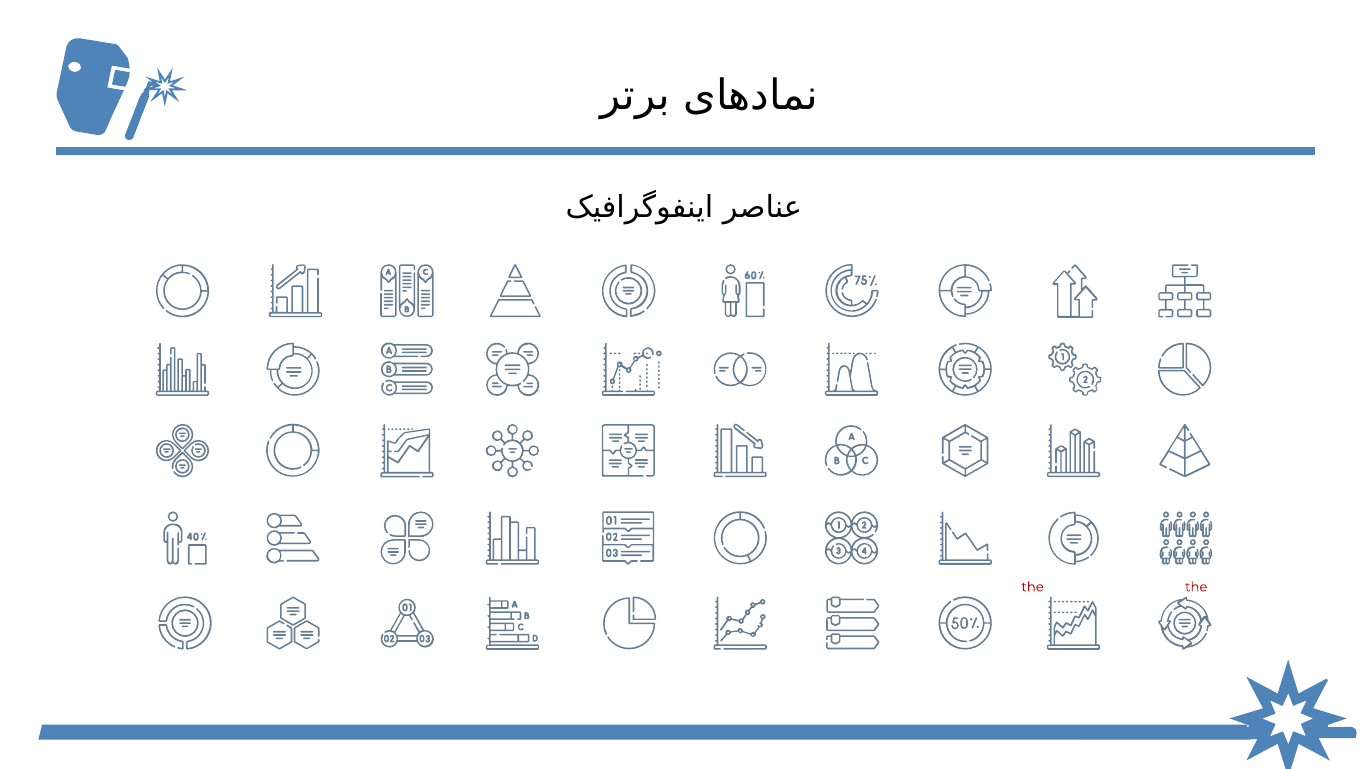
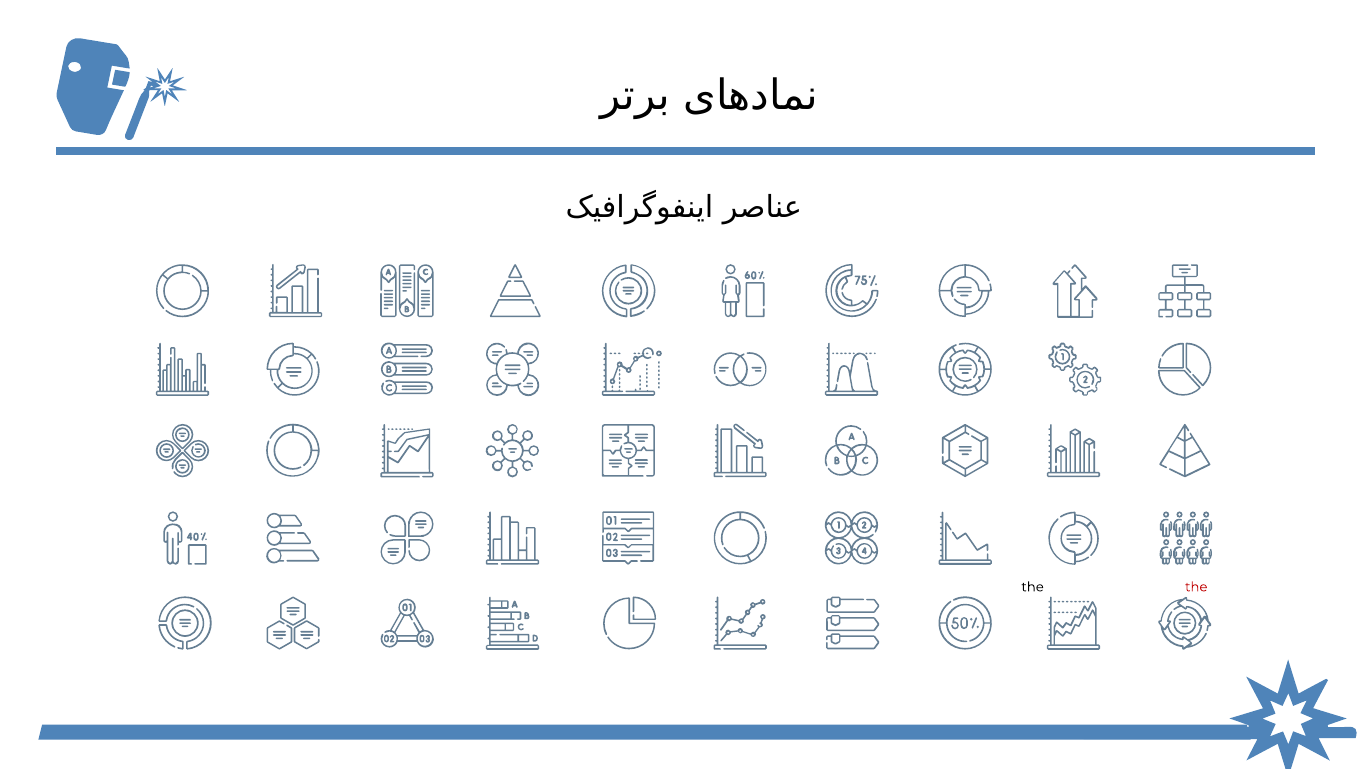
the colour: red -> black (1033, 587)
